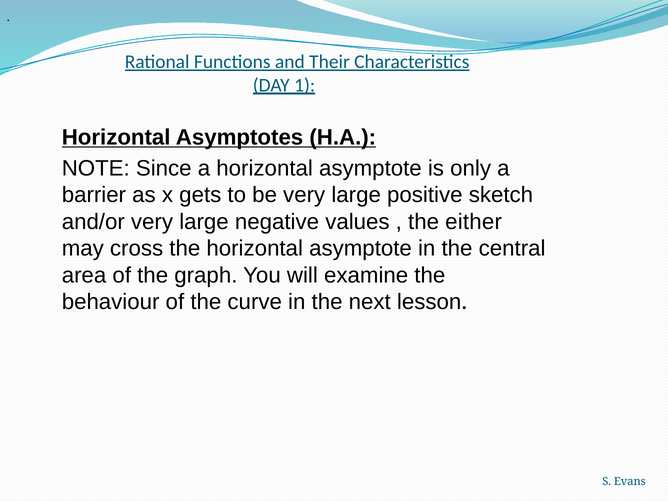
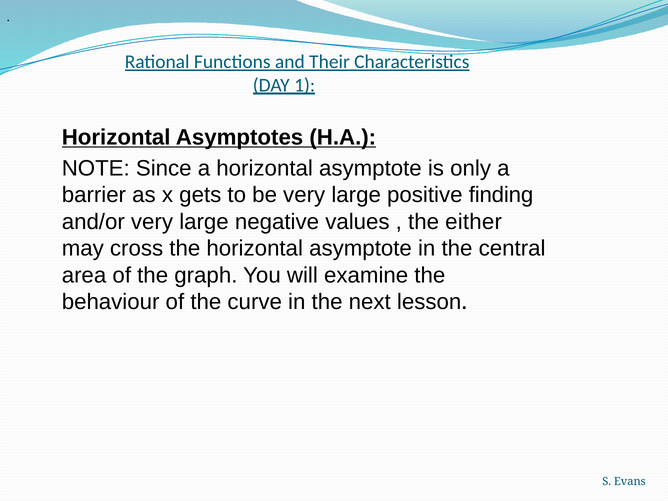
sketch: sketch -> finding (501, 195)
